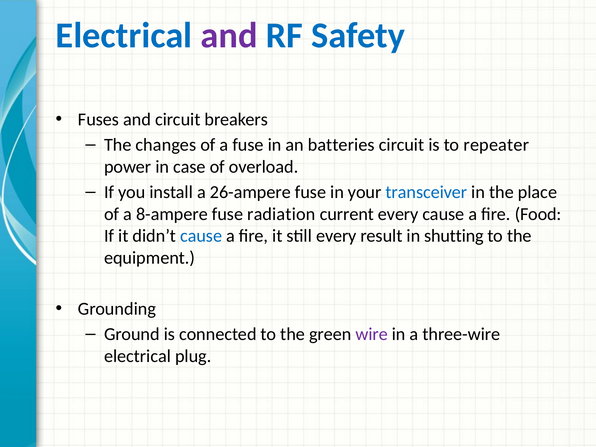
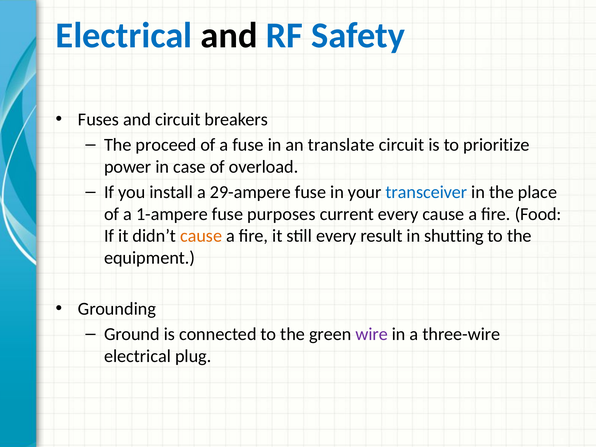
and colour: purple -> black (229, 36)
changes: changes -> proceed (166, 145)
batteries: batteries -> translate (341, 145)
repeater: repeater -> prioritize (496, 145)
26-ampere: 26-ampere -> 29-ampere (250, 192)
8-ampere: 8-ampere -> 1-ampere (172, 214)
radiation: radiation -> purposes (281, 214)
cause colour: blue -> orange (201, 236)
